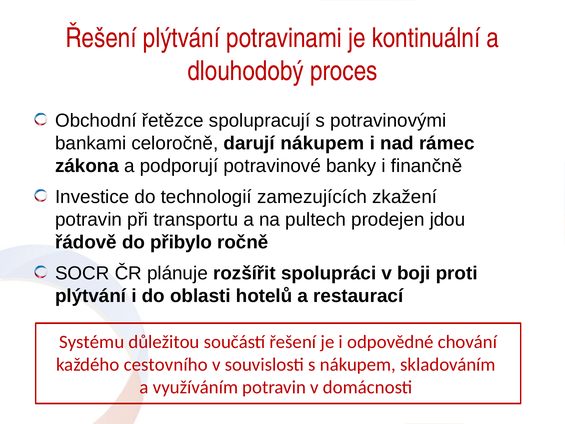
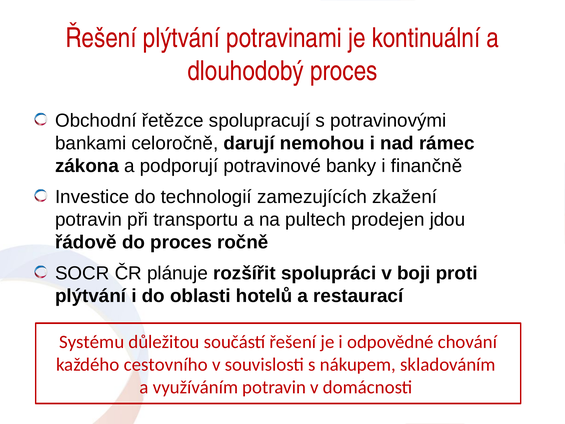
darují nákupem: nákupem -> nemohou (322, 143)
do přibylo: přibylo -> proces (181, 242)
